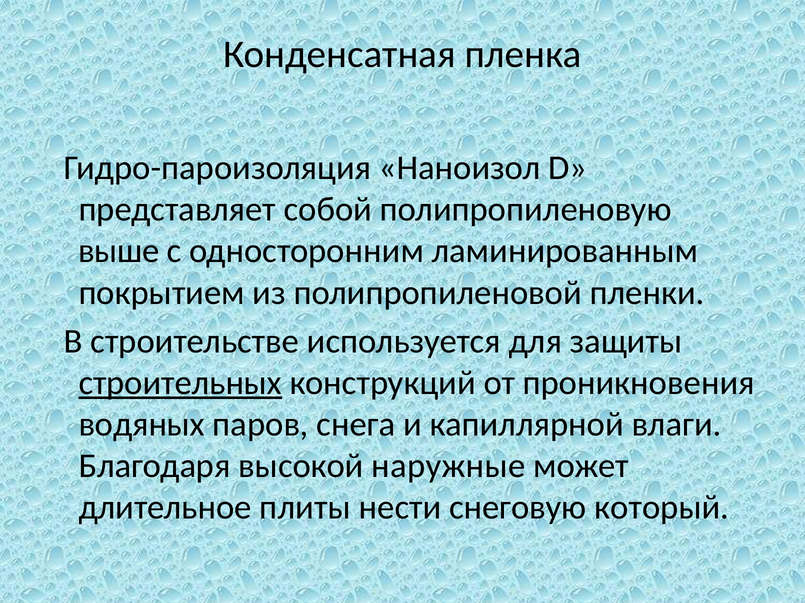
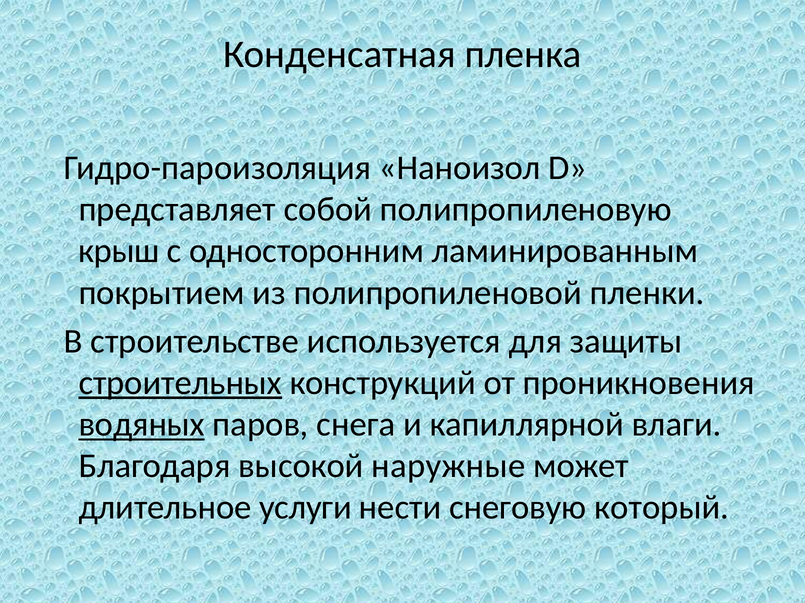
выше: выше -> крыш (119, 251)
водяных underline: none -> present (142, 425)
плиты: плиты -> услуги (305, 508)
